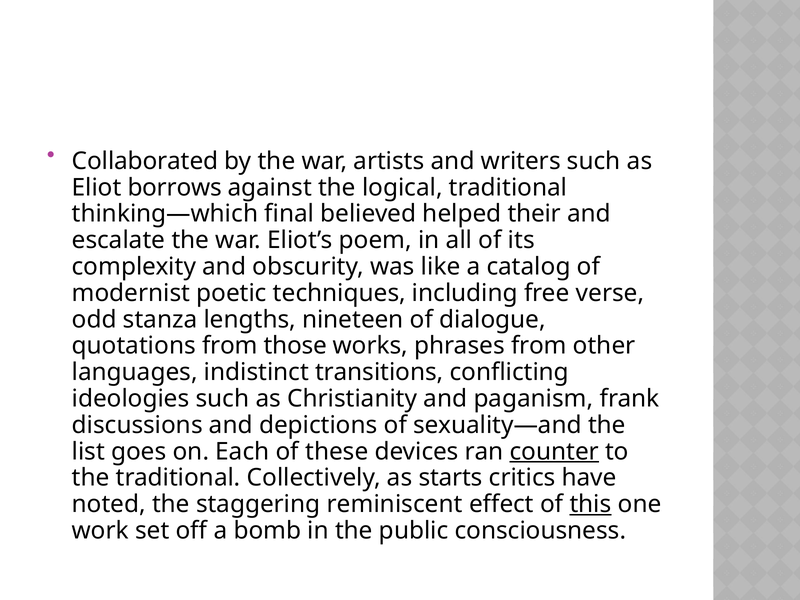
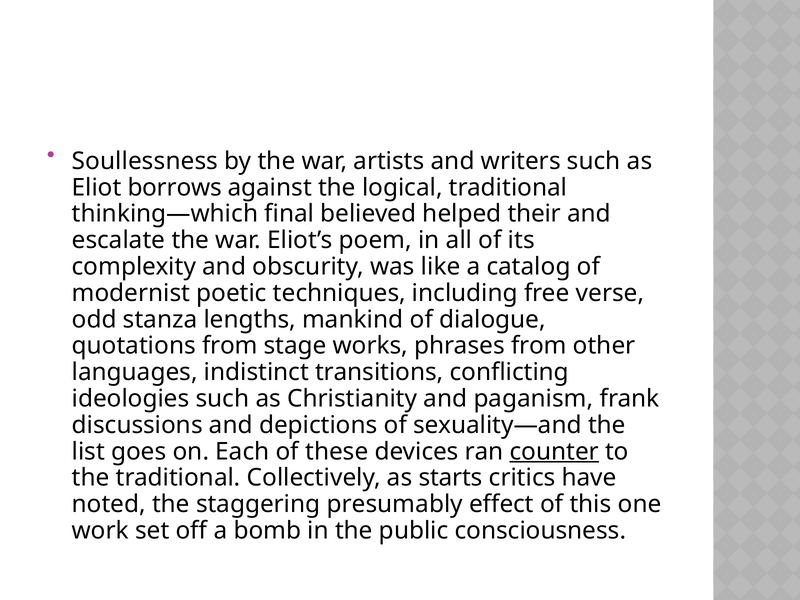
Collaborated: Collaborated -> Soullessness (145, 161)
nineteen: nineteen -> mankind (353, 319)
those: those -> stage (295, 346)
reminiscent: reminiscent -> presumably (395, 504)
this underline: present -> none (591, 504)
